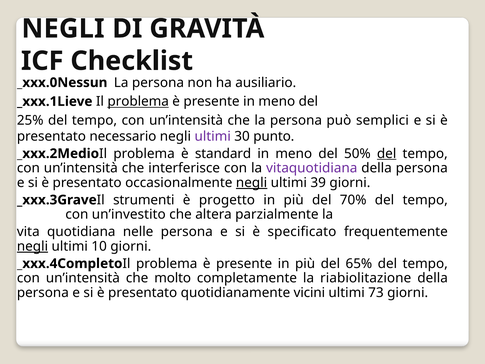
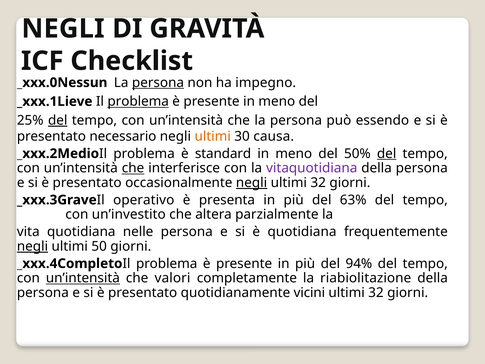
persona underline: none -> present (158, 83)
ausiliario: ausiliario -> impegno (266, 83)
del underline: none -> present (58, 120)
semplici: semplici -> essendo (382, 120)
ultimi colour: purple -> orange (213, 136)
punto: punto -> causa (274, 136)
che underline: none -> present (133, 168)
39: 39 -> 32 (318, 183)
strumenti: strumenti -> operativo (144, 200)
progetto: progetto -> presenta (227, 200)
70%: 70% -> 63% (353, 200)
è specificato: specificato -> quotidiana (302, 232)
10: 10 -> 50 (99, 246)
65%: 65% -> 94% (359, 263)
un’intensità underline: none -> present (83, 278)
molto: molto -> valori (173, 278)
73: 73 -> 32 (376, 292)
